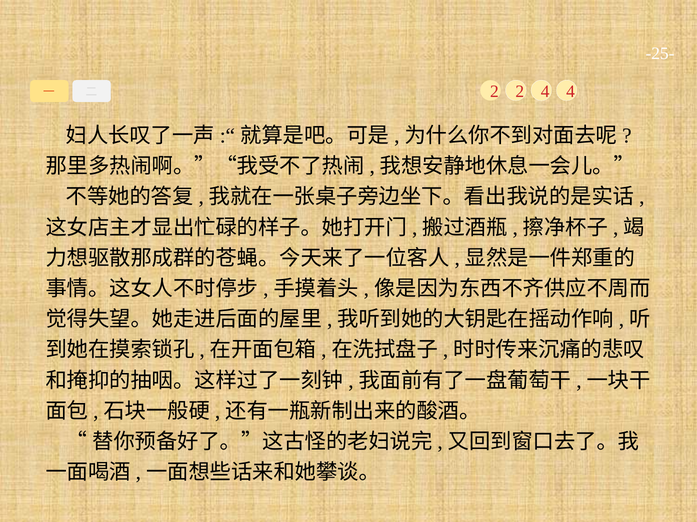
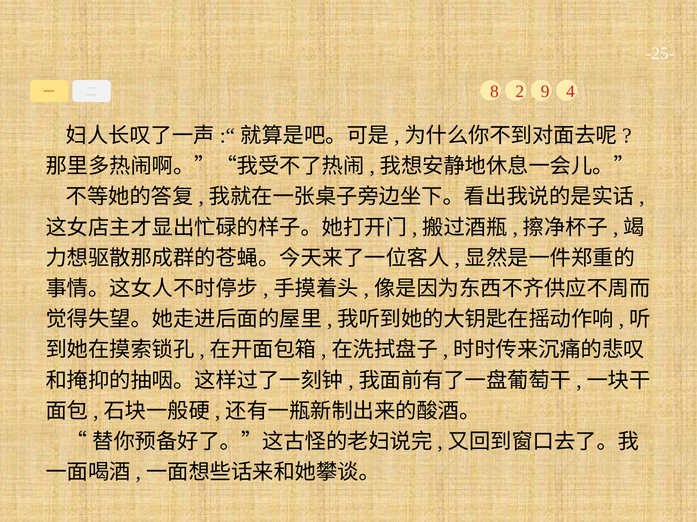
2: 2 -> 8 (494, 92)
2 4: 4 -> 9 (545, 92)
